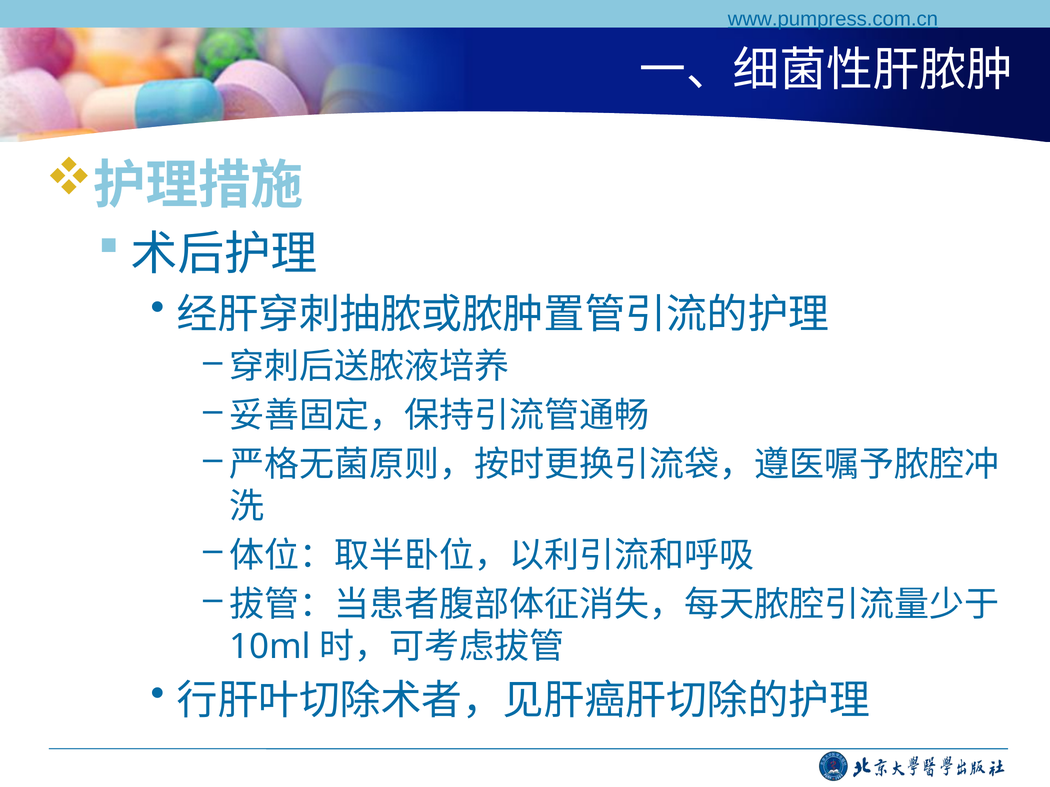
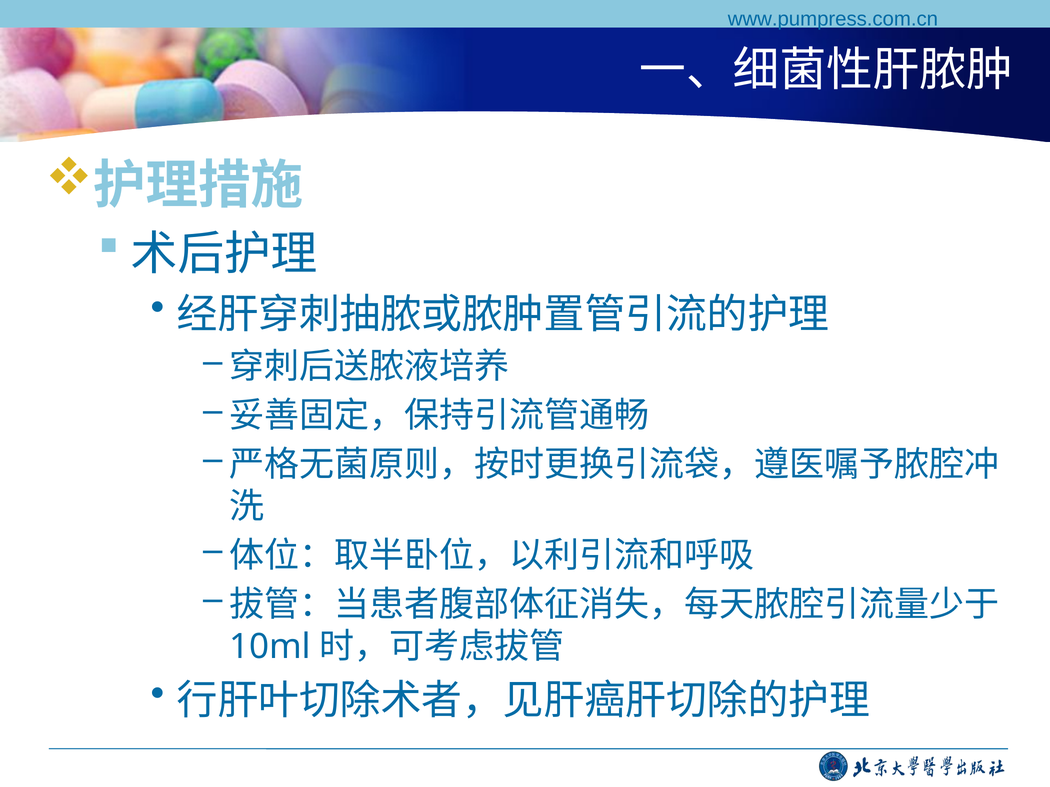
www.pumpress.com.cn underline: present -> none (833, 19)
